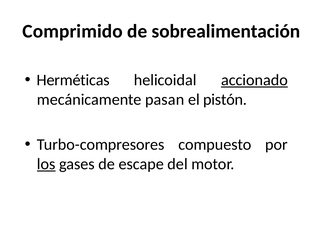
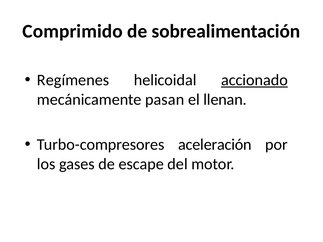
Herméticas: Herméticas -> Regímenes (73, 80)
pistón: pistón -> llenan (225, 100)
compuesto: compuesto -> aceleración (215, 145)
los underline: present -> none (46, 164)
